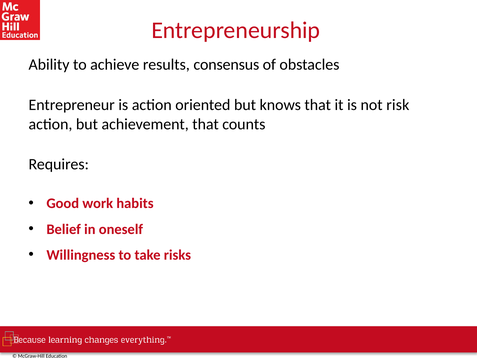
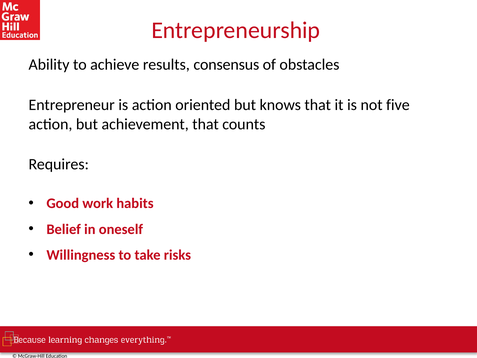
risk: risk -> five (398, 105)
